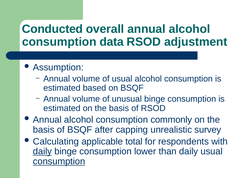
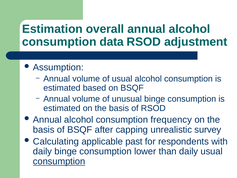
Conducted: Conducted -> Estimation (52, 29)
commonly: commonly -> frequency (171, 120)
total: total -> past (134, 141)
daily underline: present -> none (42, 151)
